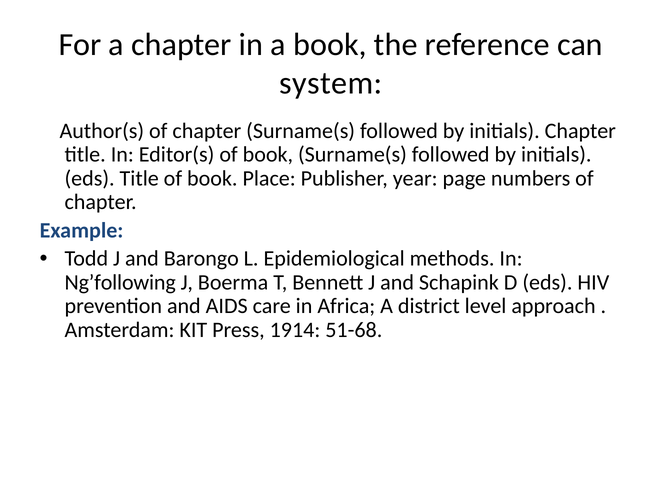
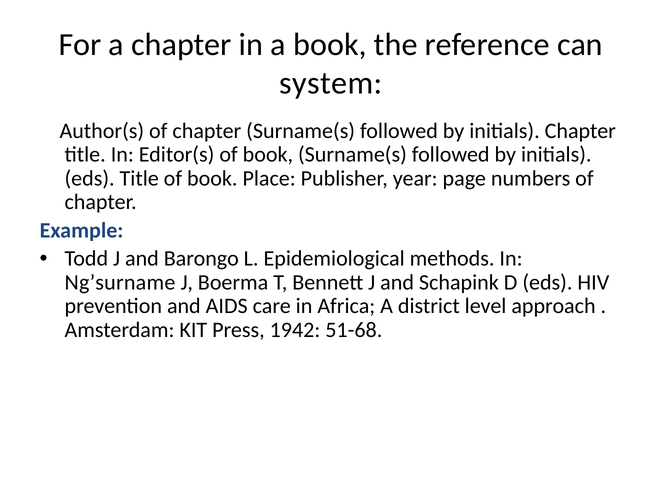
Ng’following: Ng’following -> Ng’surname (120, 283)
1914: 1914 -> 1942 (295, 330)
